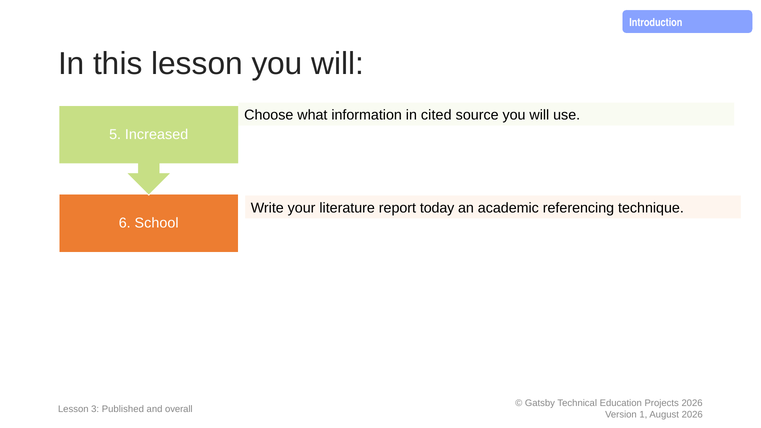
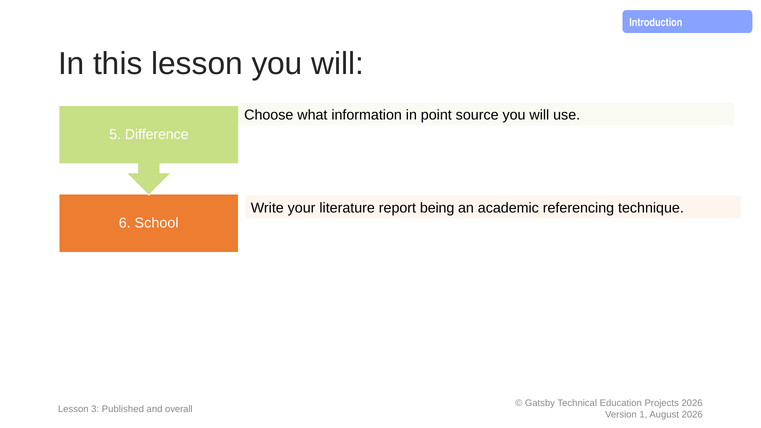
cited: cited -> point (436, 115)
Increased: Increased -> Difference (157, 135)
today: today -> being (437, 208)
